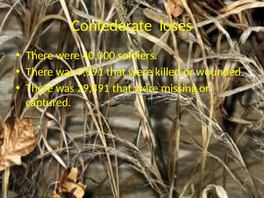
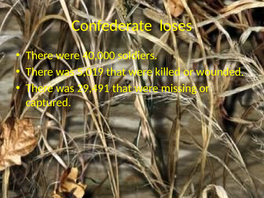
9,991: 9,991 -> 5,019 (90, 72)
